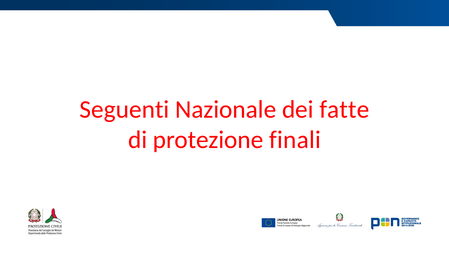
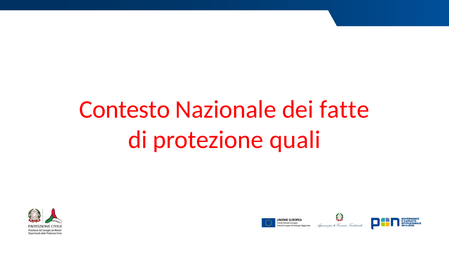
Seguenti: Seguenti -> Contesto (125, 109)
finali: finali -> quali (295, 140)
